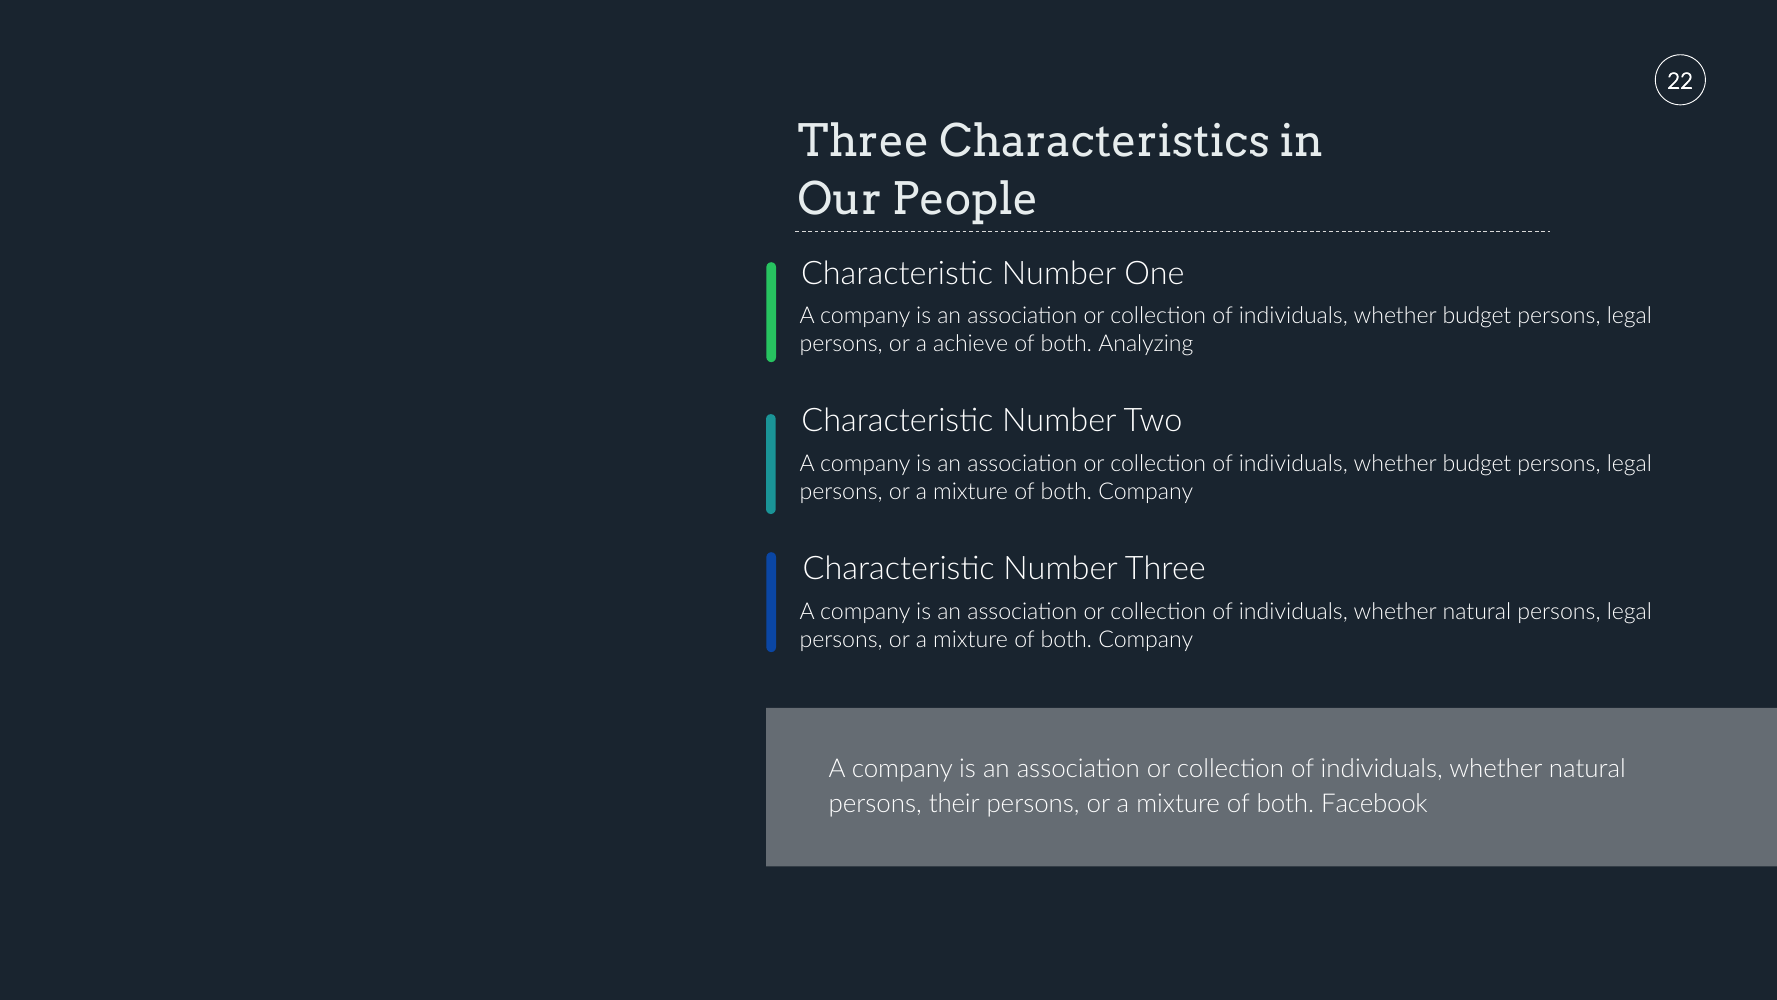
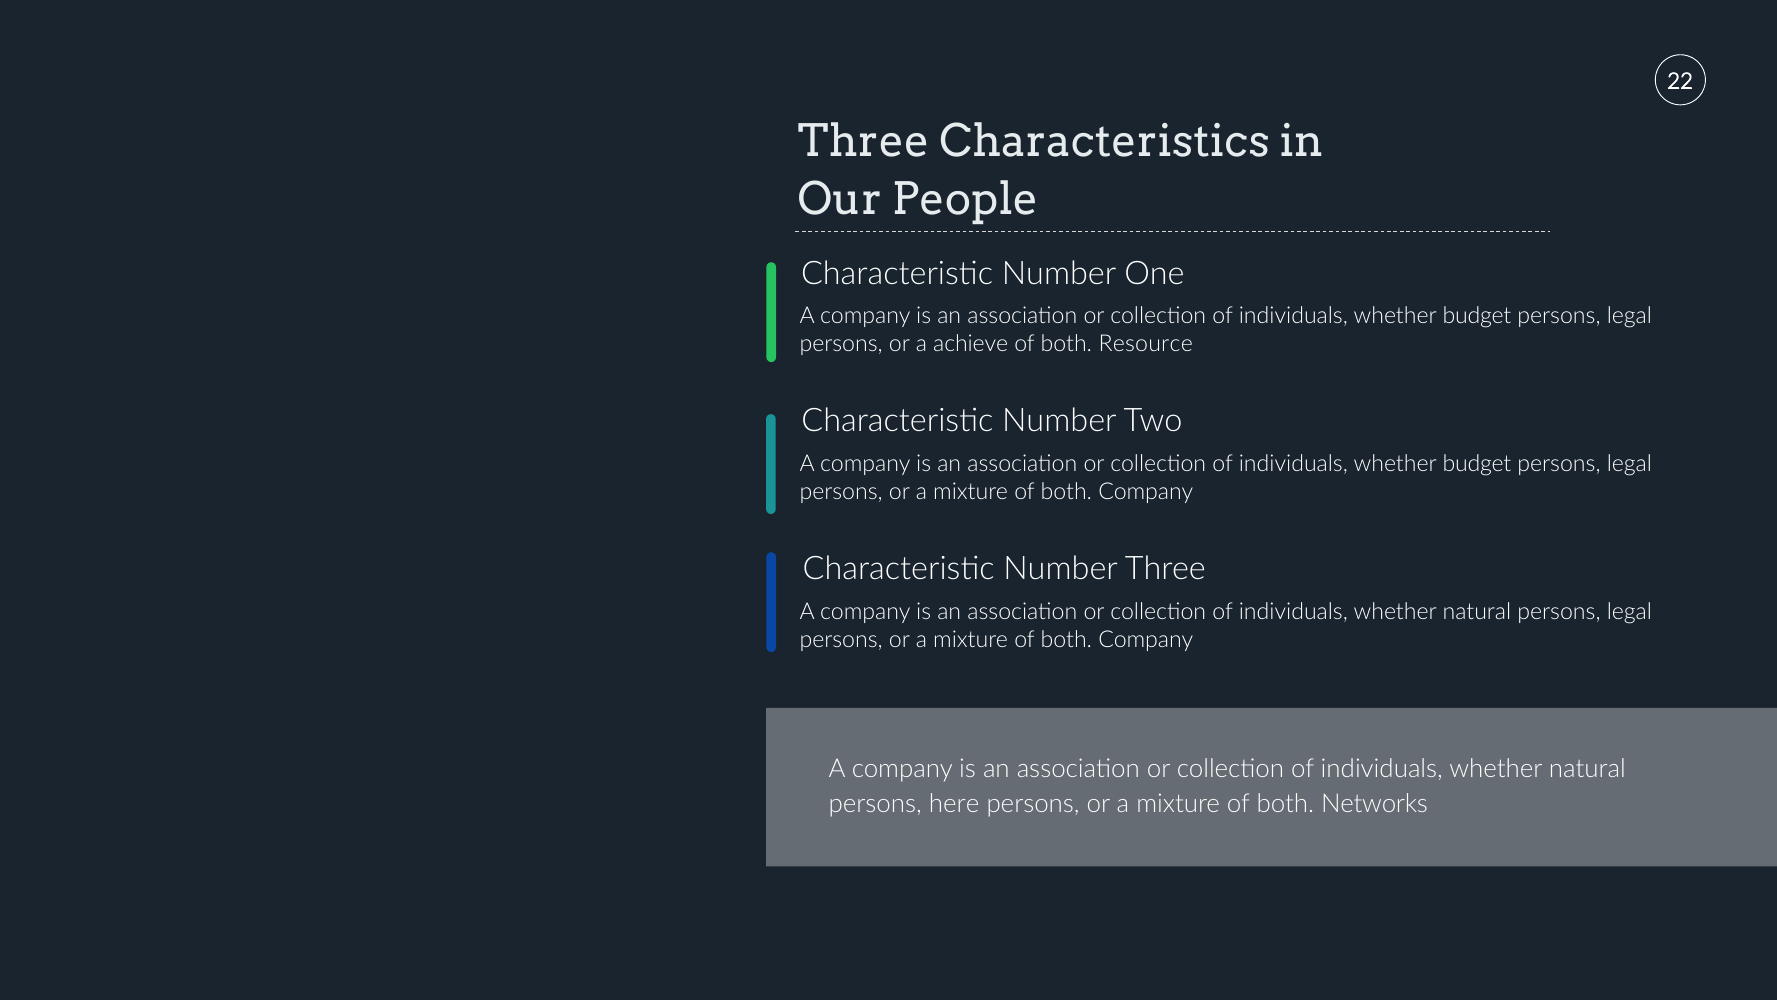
Analyzing: Analyzing -> Resource (1146, 344)
their: their -> here (954, 803)
Facebook: Facebook -> Networks (1375, 803)
